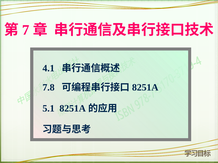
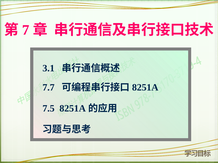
4.1: 4.1 -> 3.1 (49, 68)
7.8: 7.8 -> 7.7 (49, 88)
5.1: 5.1 -> 7.5 (49, 109)
